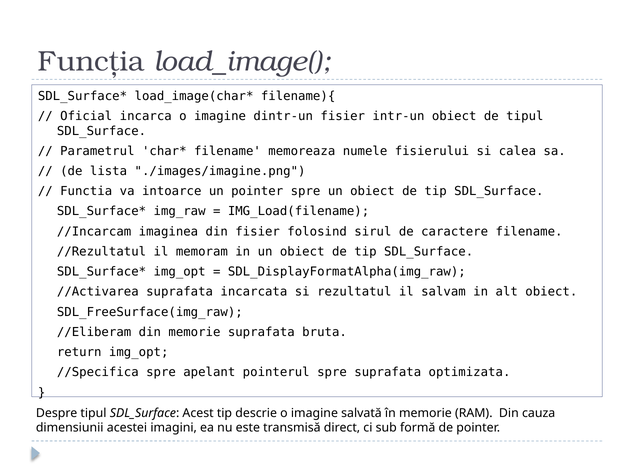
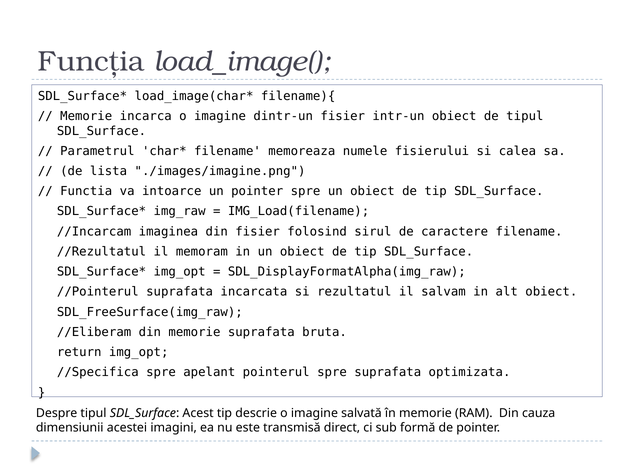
Oficial: Oficial -> Memorie (86, 116)
//Activarea: //Activarea -> //Pointerul (98, 292)
